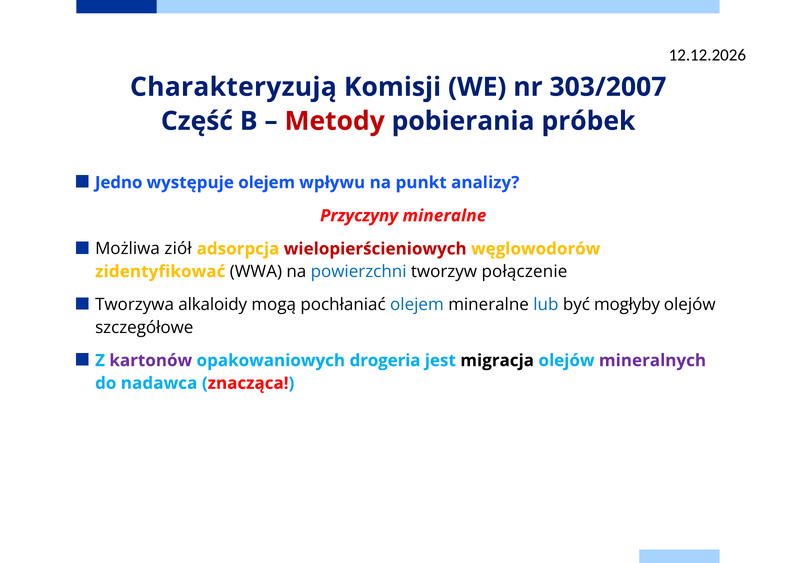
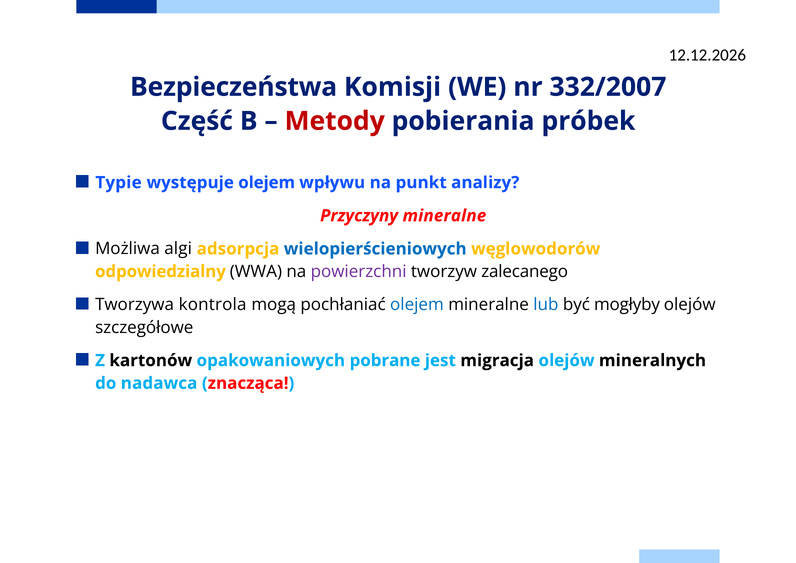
Charakteryzują: Charakteryzują -> Bezpieczeństwa (234, 87)
303/2007: 303/2007 -> 332/2007 (608, 87)
Jedno: Jedno -> Typie (119, 183)
ziół: ziół -> algi (178, 249)
wielopierścieniowych colour: red -> blue (375, 249)
zidentyfikować: zidentyfikować -> odpowiedzialny (160, 271)
powierzchni colour: blue -> purple (359, 271)
połączenie: połączenie -> zalecanego (525, 271)
alkaloidy: alkaloidy -> kontrola (213, 305)
kartonów colour: purple -> black (151, 360)
drogeria: drogeria -> pobrane (385, 360)
mineralnych colour: purple -> black (652, 360)
